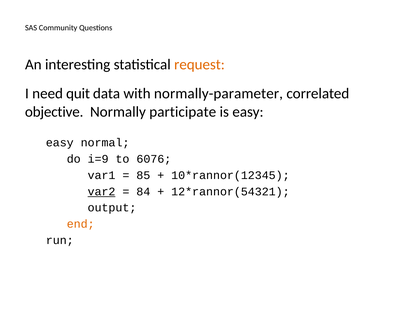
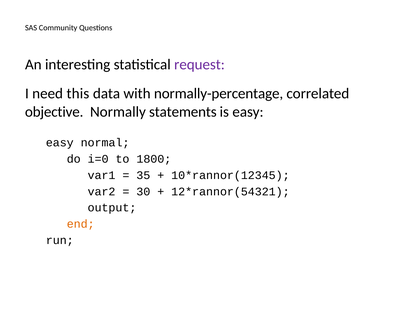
request colour: orange -> purple (199, 64)
quit: quit -> this (78, 94)
normally-parameter: normally-parameter -> normally-percentage (219, 94)
participate: participate -> statements (183, 112)
i=9: i=9 -> i=0 (98, 159)
6076: 6076 -> 1800 (154, 159)
85: 85 -> 35 (143, 175)
var2 underline: present -> none (102, 191)
84: 84 -> 30 (143, 191)
